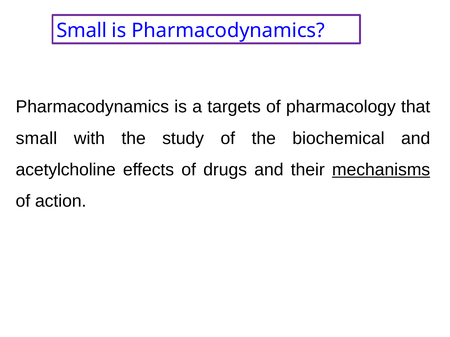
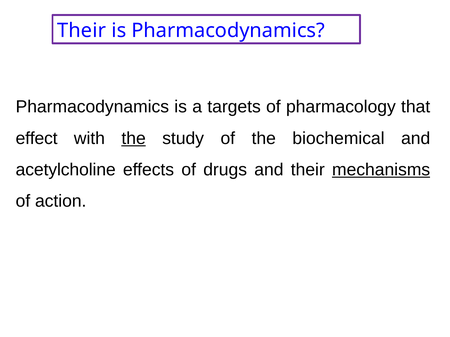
Small: Small -> Their (82, 31)
small: small -> effect (37, 138)
the underline: none -> present (134, 138)
